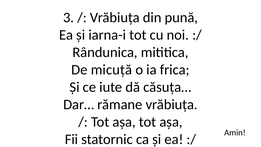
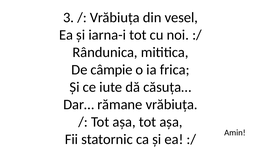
pună: pună -> vesel (181, 17)
micuță: micuță -> câmpie (112, 70)
